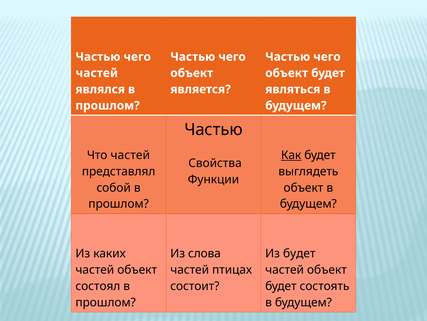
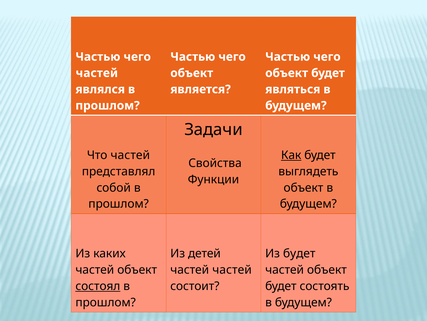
Частью: Частью -> Задачи (214, 129)
слова: слова -> детей (204, 253)
частей птицах: птицах -> частей (232, 269)
состоял underline: none -> present (98, 286)
